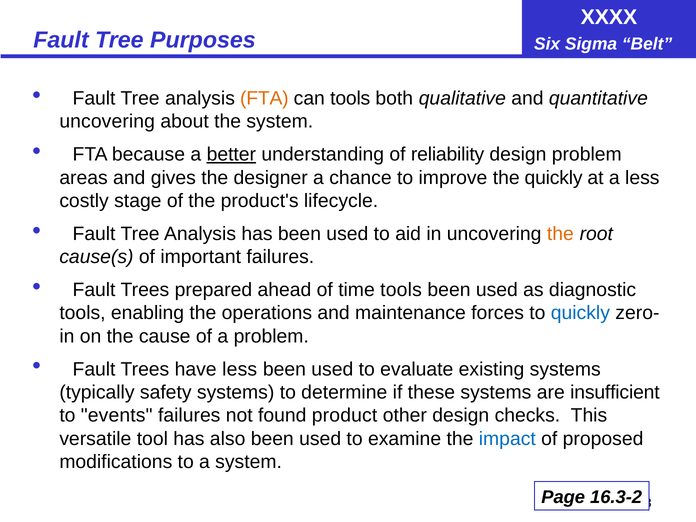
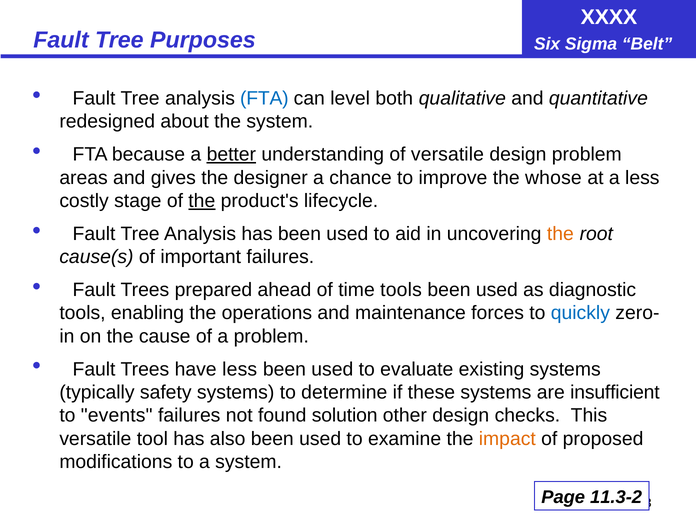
FTA colour: orange -> blue (264, 98)
can tools: tools -> level (350, 98)
uncovering: uncovering -> redesigned (107, 122)
of reliability: reliability -> versatile (447, 154)
the quickly: quickly -> whose (553, 178)
the underline: none -> present (202, 201)
product: product -> solution (345, 416)
impact colour: blue -> orange (507, 439)
16.3-2: 16.3-2 -> 11.3-2 (616, 497)
